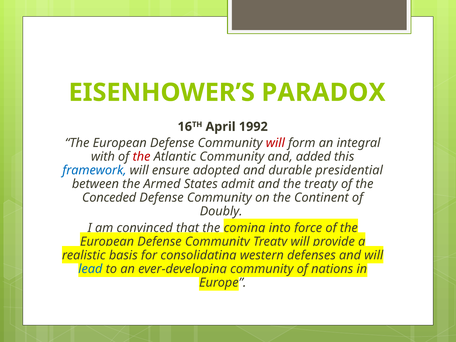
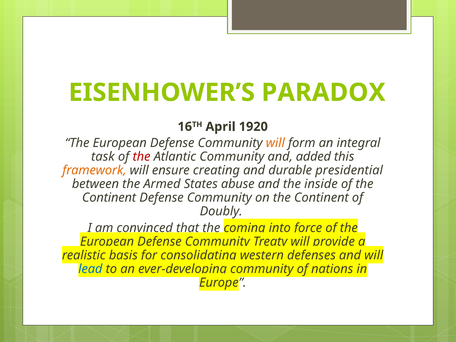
1992: 1992 -> 1920 (253, 127)
will colour: red -> orange (275, 143)
with: with -> task (103, 157)
framework colour: blue -> orange (94, 170)
adopted: adopted -> creating (216, 170)
admit: admit -> abuse (238, 184)
the treaty: treaty -> inside (321, 184)
Conceded: Conceded -> Continent (109, 198)
